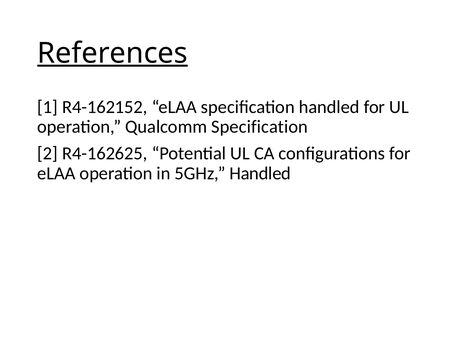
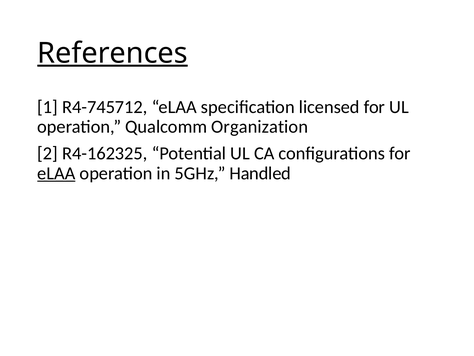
R4-162152: R4-162152 -> R4-745712 (105, 107)
specification handled: handled -> licensed (329, 107)
Qualcomm Specification: Specification -> Organization (260, 127)
R4-162625: R4-162625 -> R4-162325 (105, 153)
eLAA underline: none -> present (56, 173)
